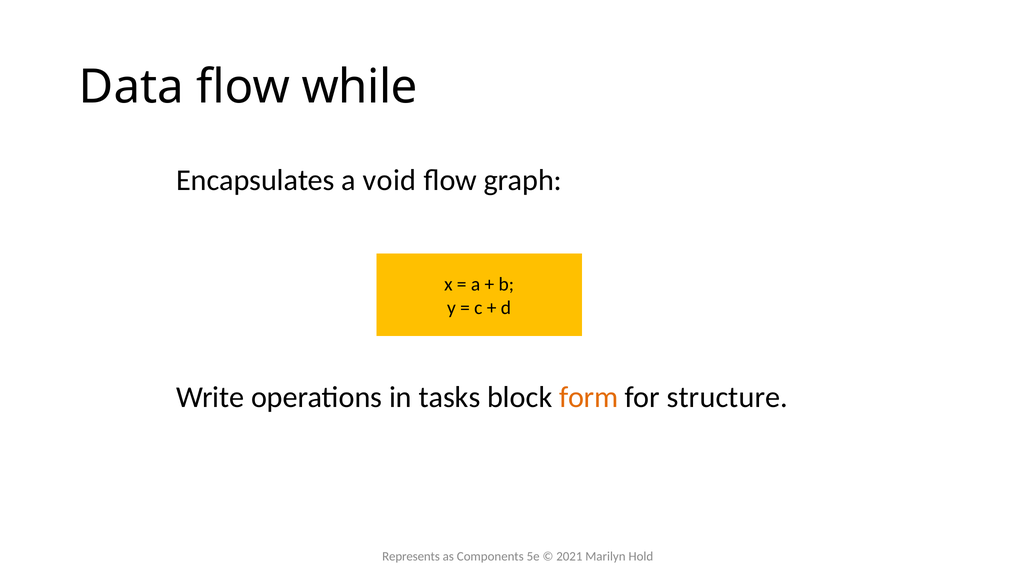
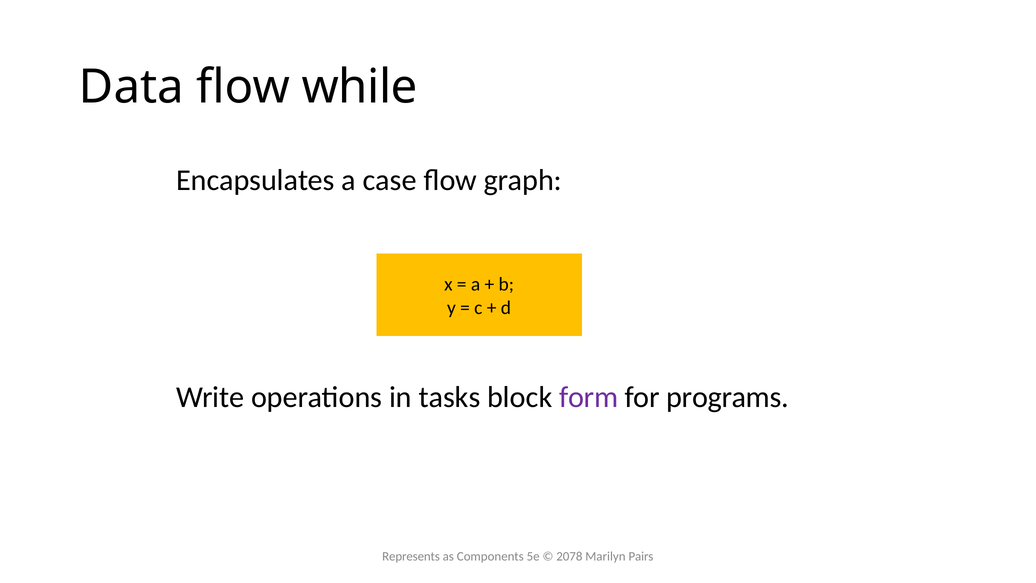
void: void -> case (390, 180)
form colour: orange -> purple (589, 397)
structure: structure -> programs (728, 397)
2021: 2021 -> 2078 (569, 556)
Hold: Hold -> Pairs (641, 556)
